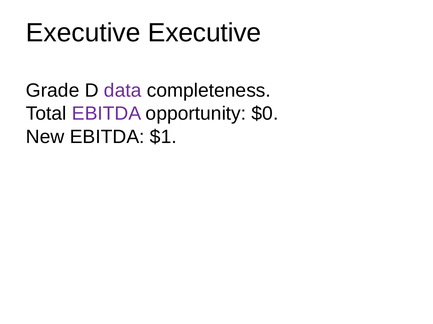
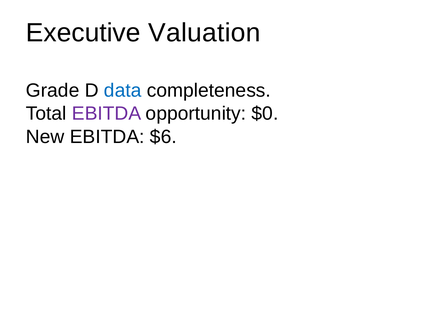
Executive Executive: Executive -> Valuation (204, 33)
data colour: purple -> blue (123, 91)
$1: $1 -> $6 (163, 137)
